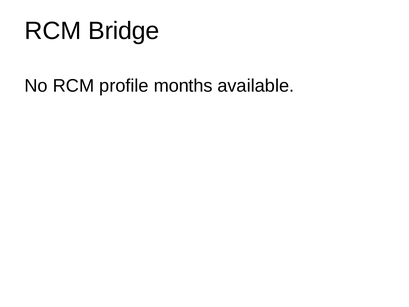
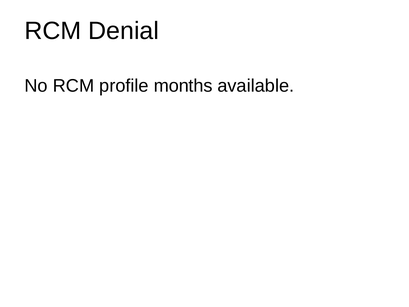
Bridge: Bridge -> Denial (124, 31)
